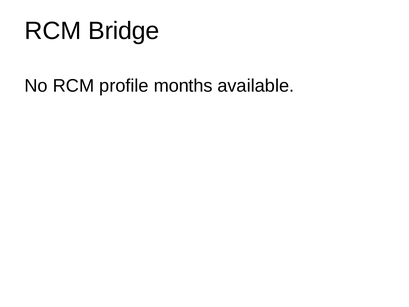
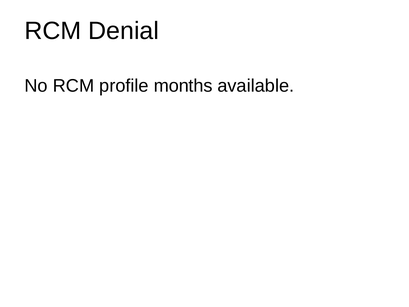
Bridge: Bridge -> Denial (124, 31)
